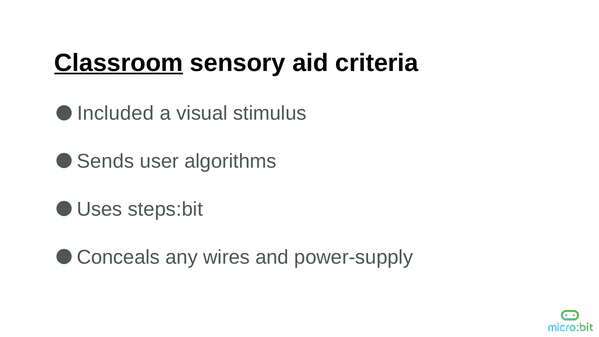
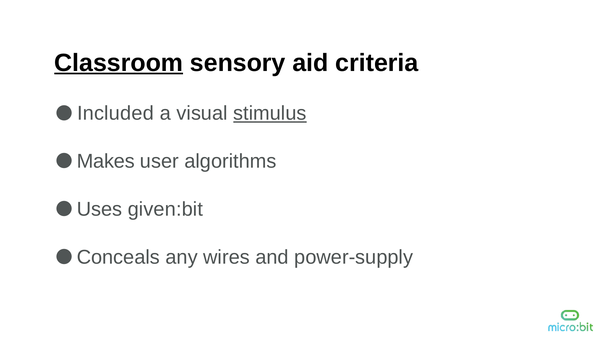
stimulus underline: none -> present (270, 113)
Sends: Sends -> Makes (106, 161)
steps:bit: steps:bit -> given:bit (165, 209)
